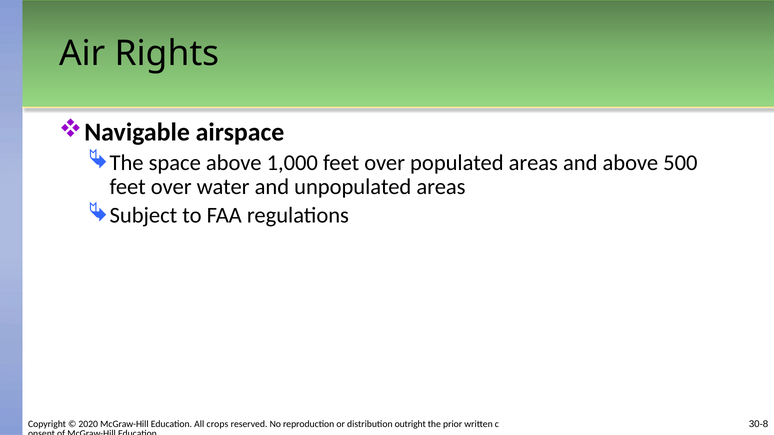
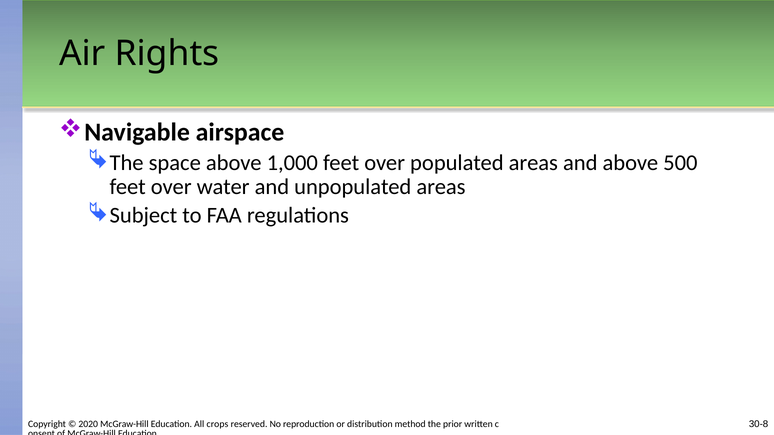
outright: outright -> method (410, 424)
